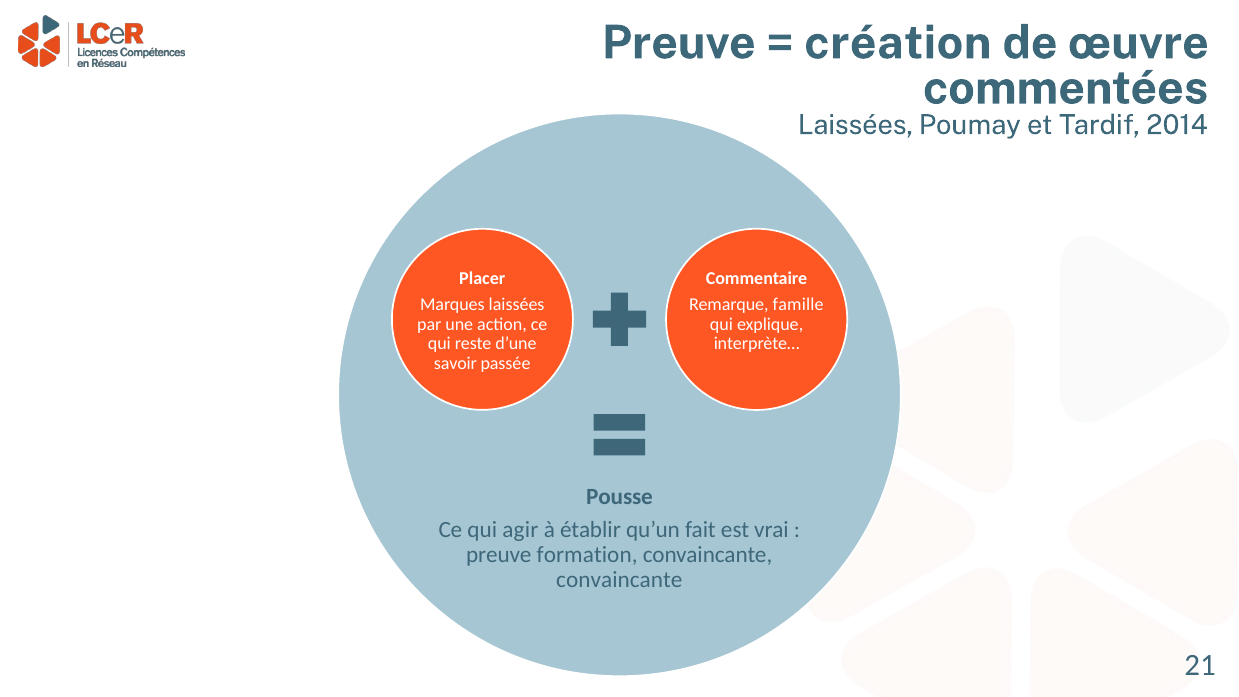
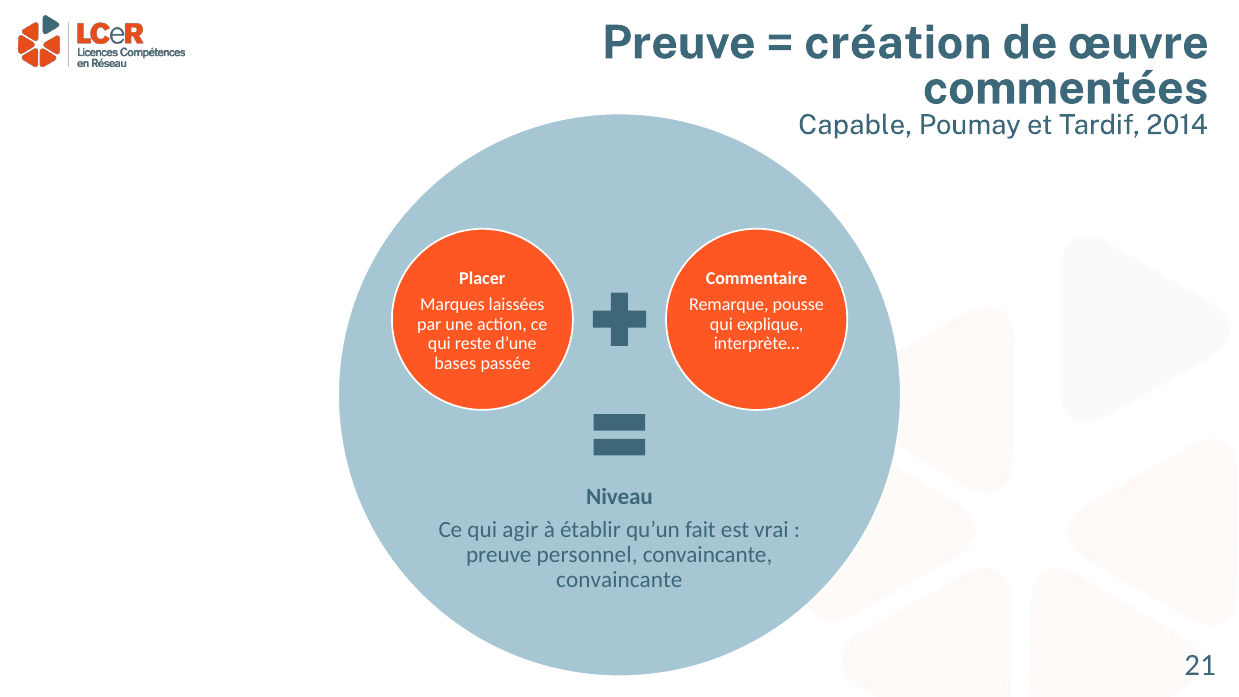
Laissées: Laissées -> Capable (855, 125)
famille: famille -> pousse (798, 305)
savoir: savoir -> bases (455, 363)
Pousse: Pousse -> Niveau (620, 496)
formation: formation -> personnel (587, 555)
